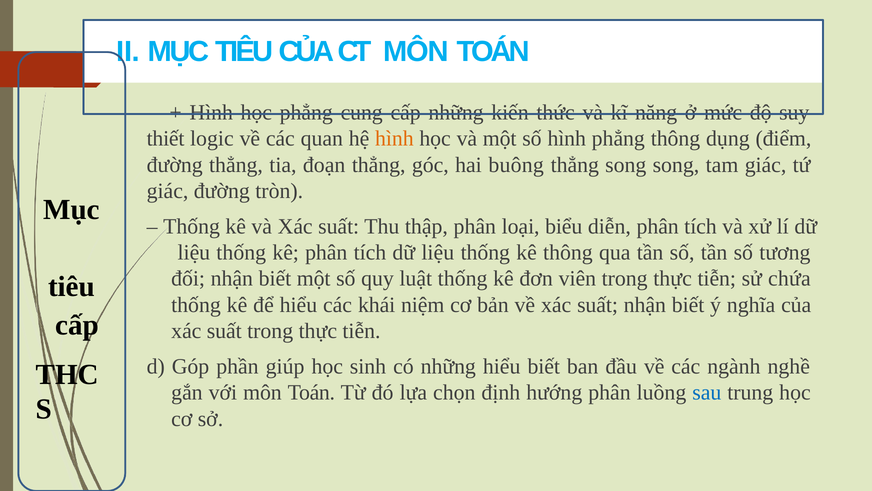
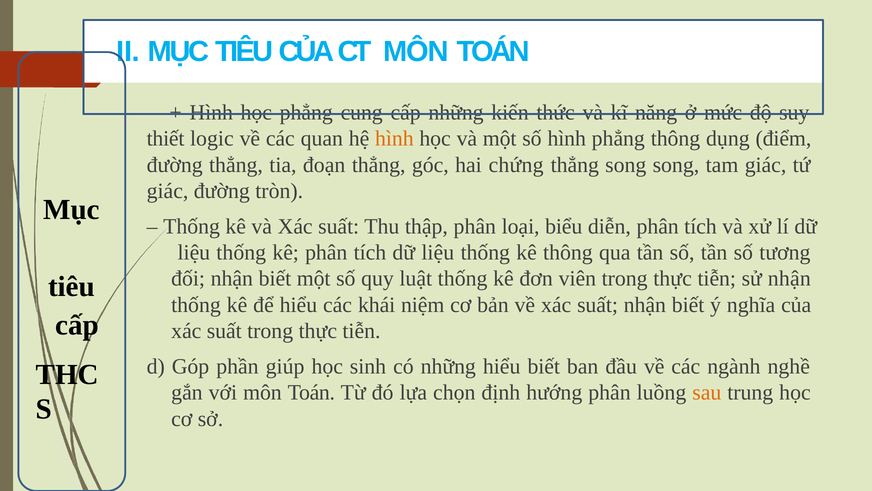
buông: buông -> chứng (516, 165)
sử chứa: chứa -> nhận (789, 278)
sau colour: blue -> orange (707, 392)
